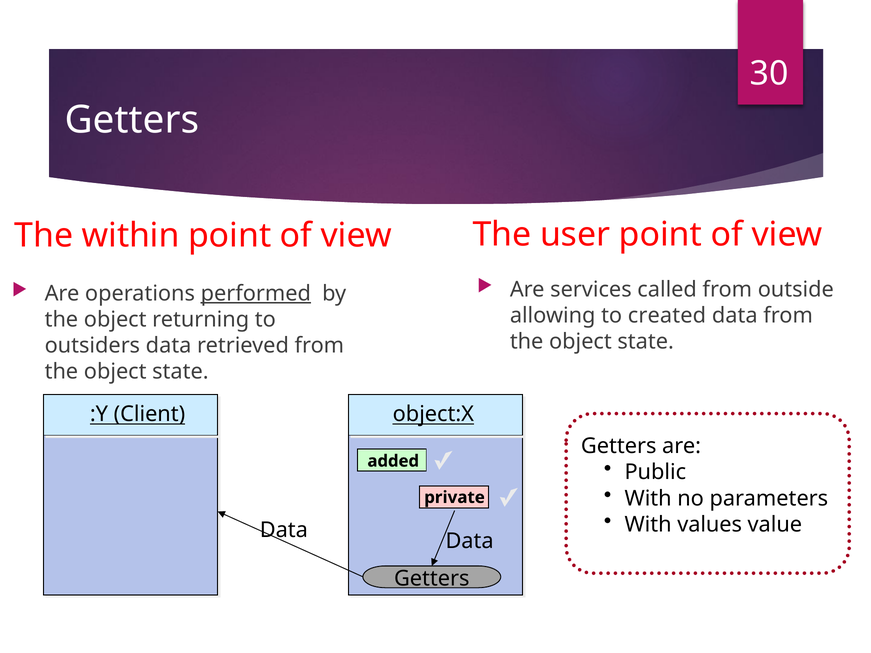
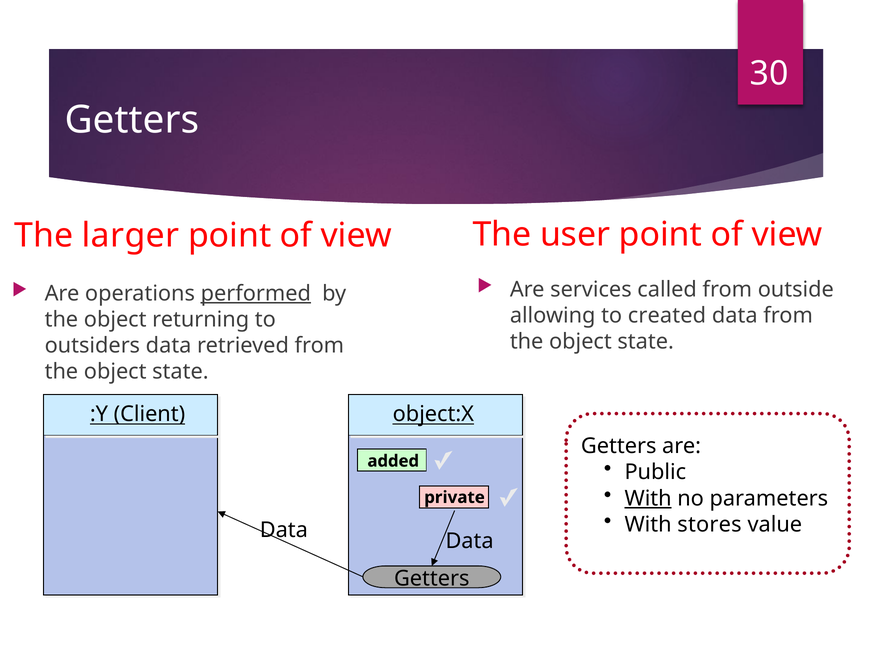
within: within -> larger (130, 236)
With underline: none -> present (648, 499)
values: values -> stores (709, 525)
